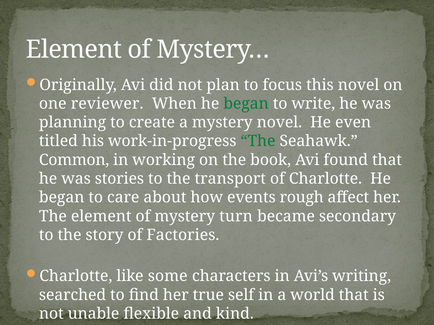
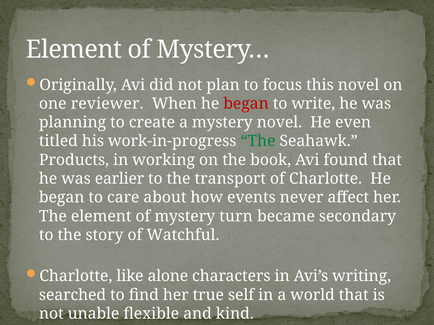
began colour: green -> red (246, 104)
Common: Common -> Products (74, 160)
stories: stories -> earlier (119, 179)
rough: rough -> never (302, 198)
Factories: Factories -> Watchful (183, 235)
some: some -> alone (168, 277)
